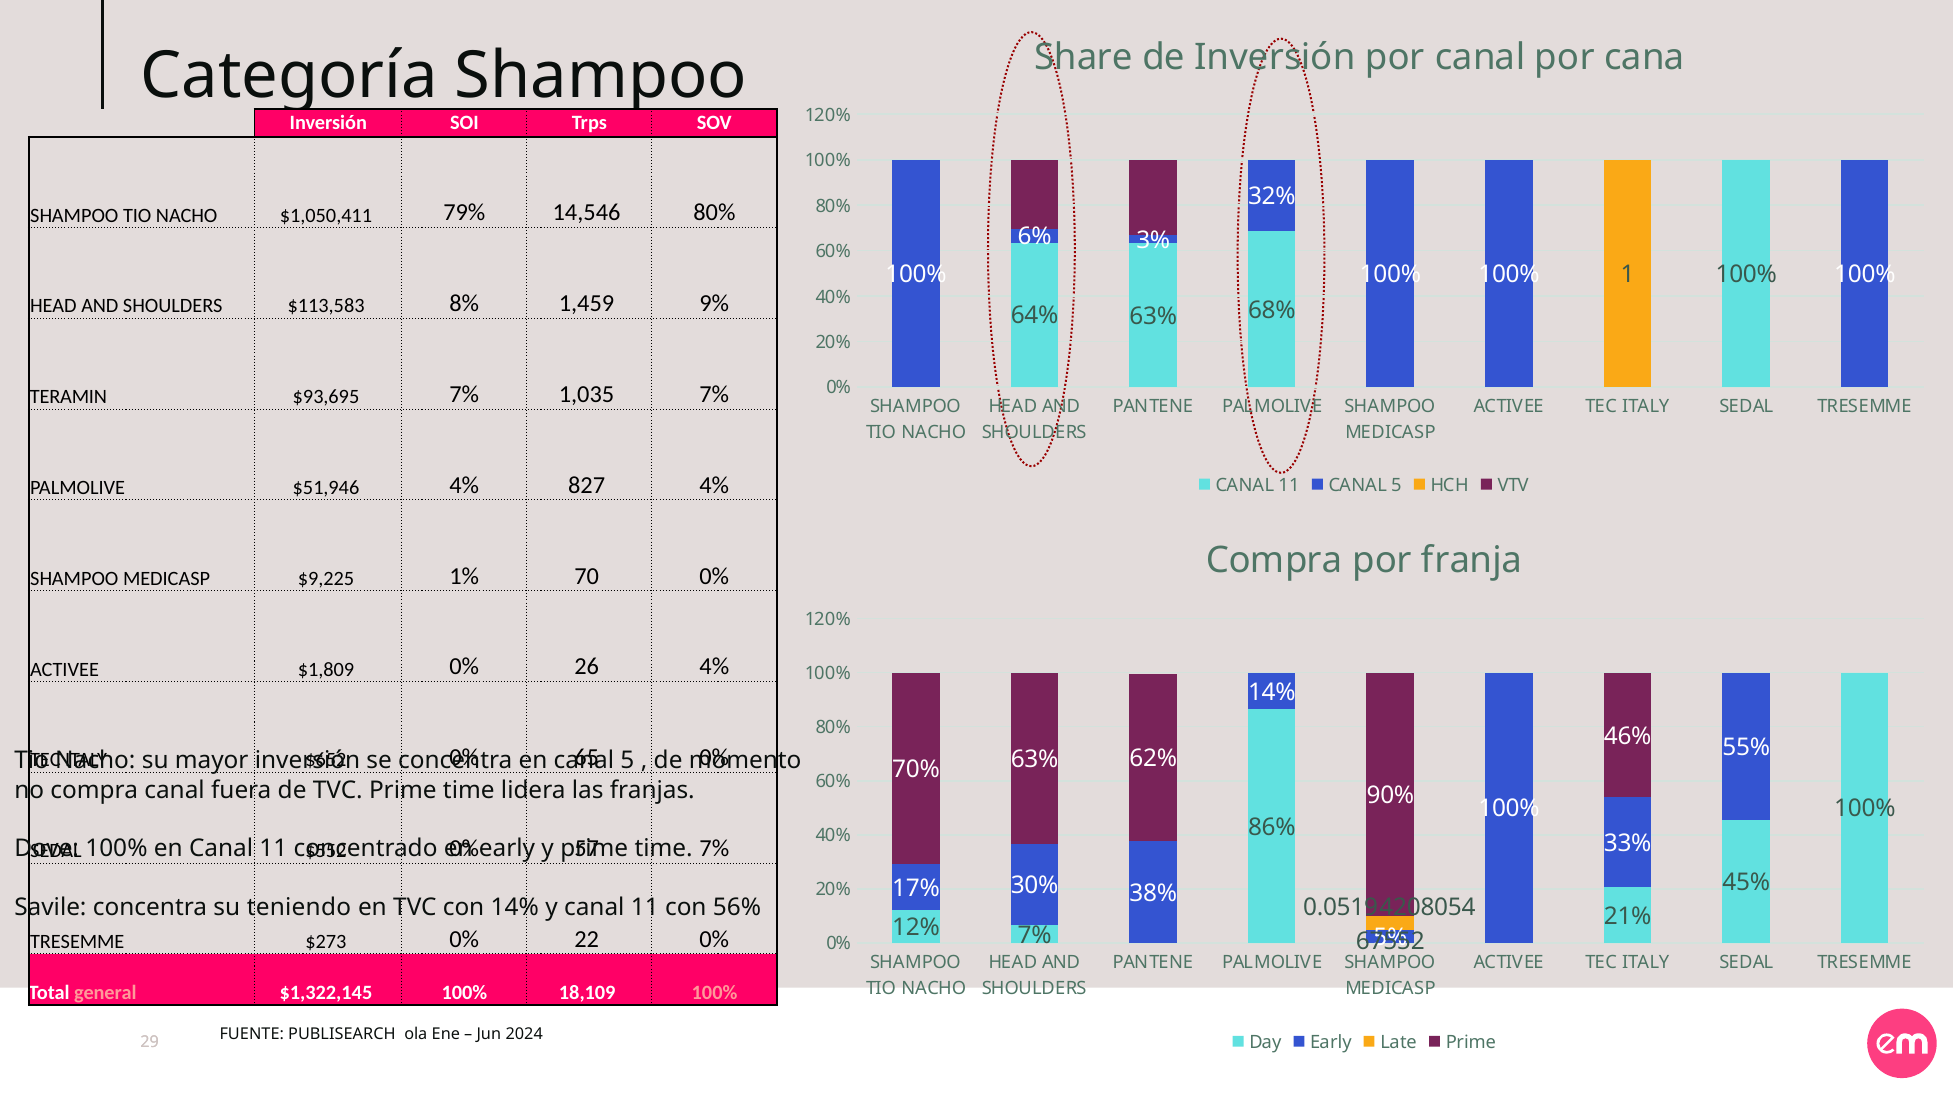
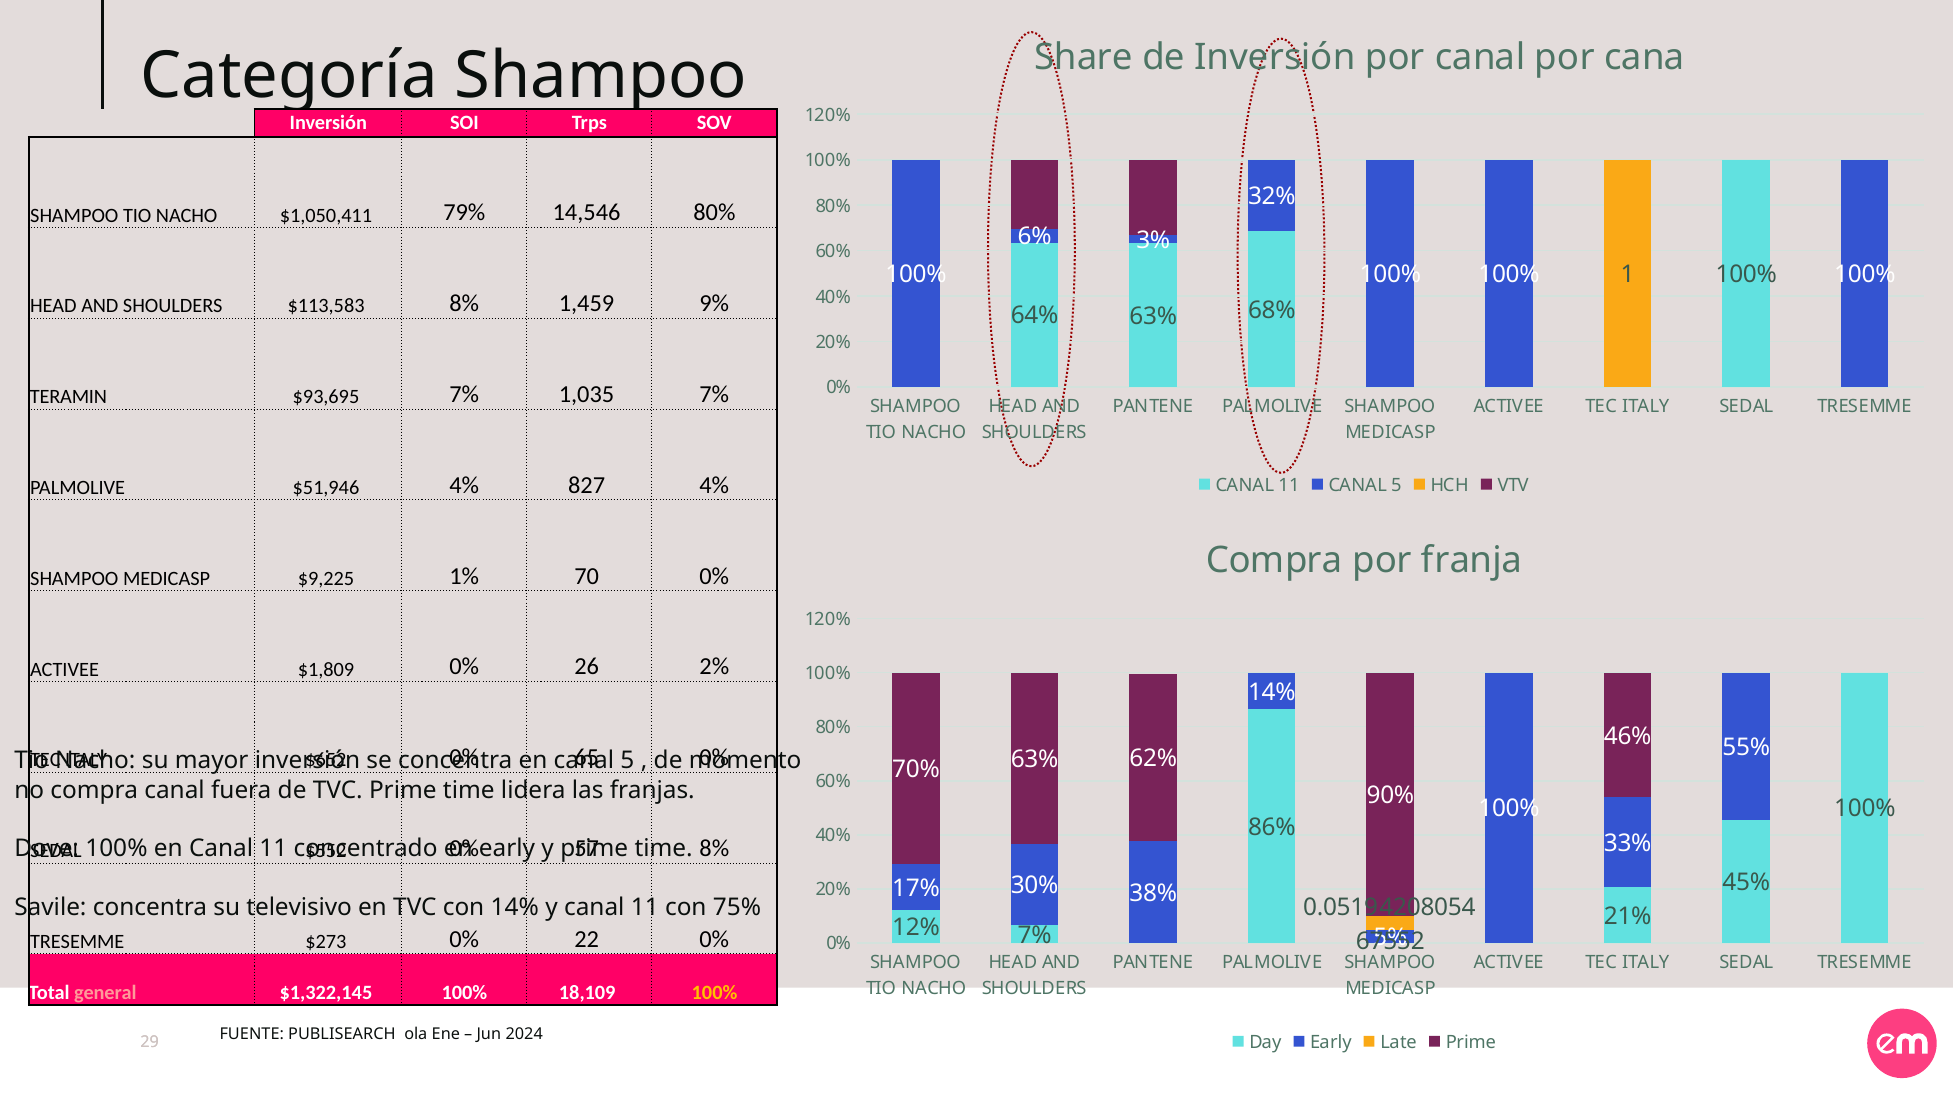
26 4%: 4% -> 2% (714, 667)
7%: 7% -> 8% (714, 849)
teniendo: teniendo -> televisivo (299, 908)
56%: 56% -> 75% (737, 908)
100% colour: pink -> yellow (715, 993)
